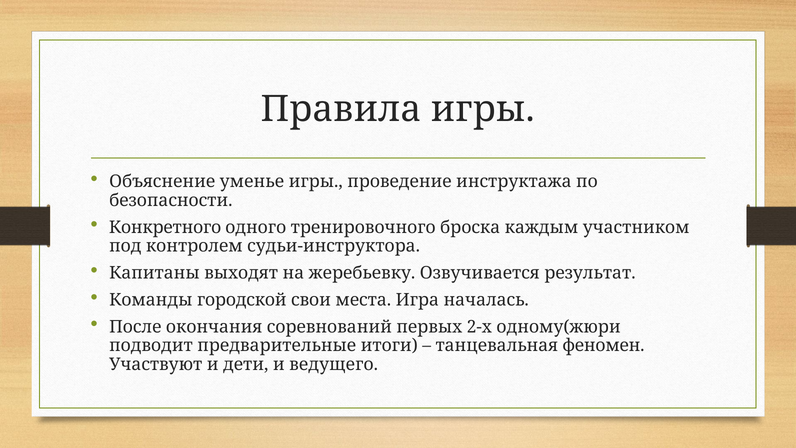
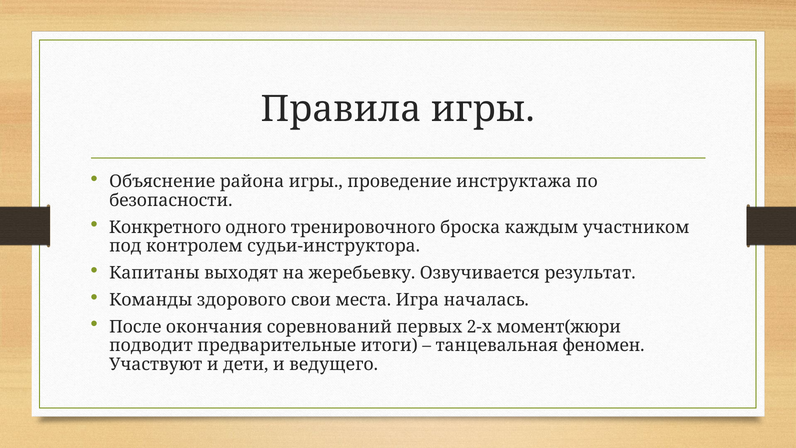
уменье: уменье -> района (252, 182)
городской: городской -> здорового (242, 300)
одному(жюри: одному(жюри -> момент(жюри (559, 327)
